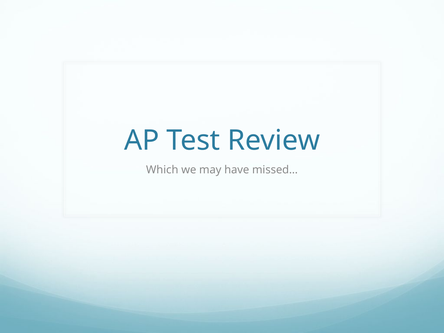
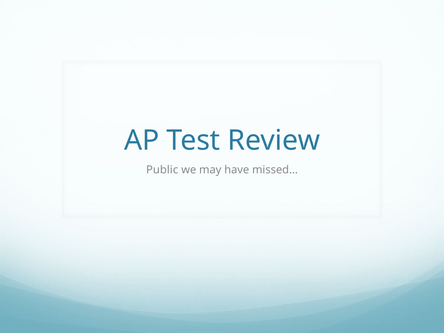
Which: Which -> Public (162, 170)
